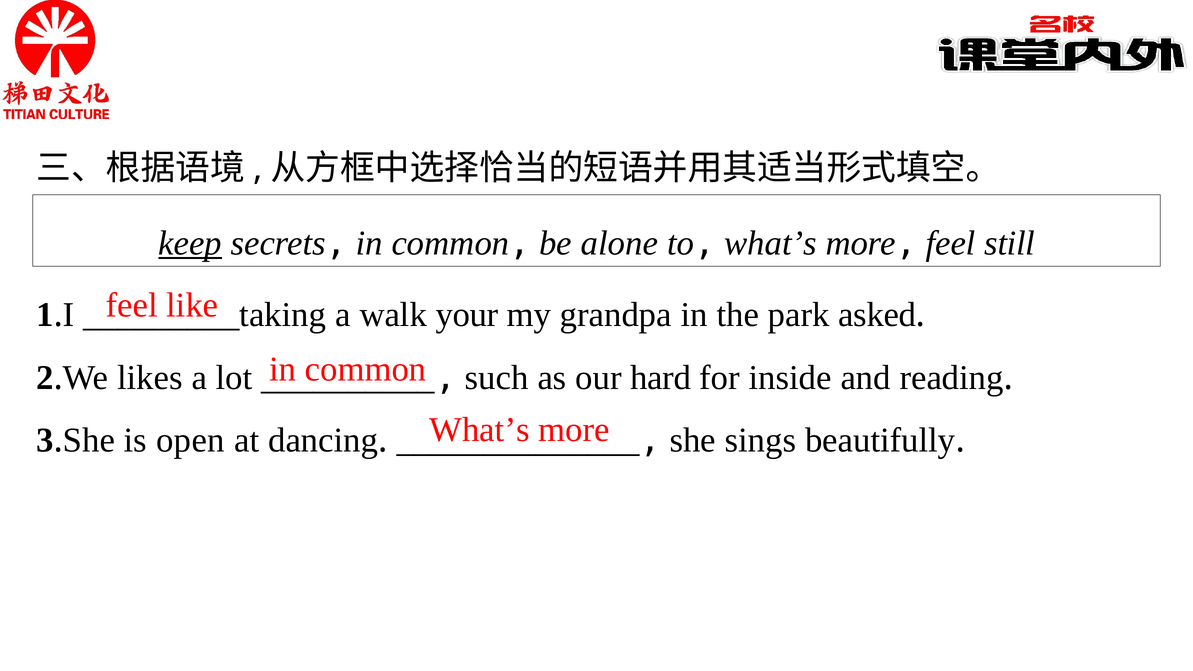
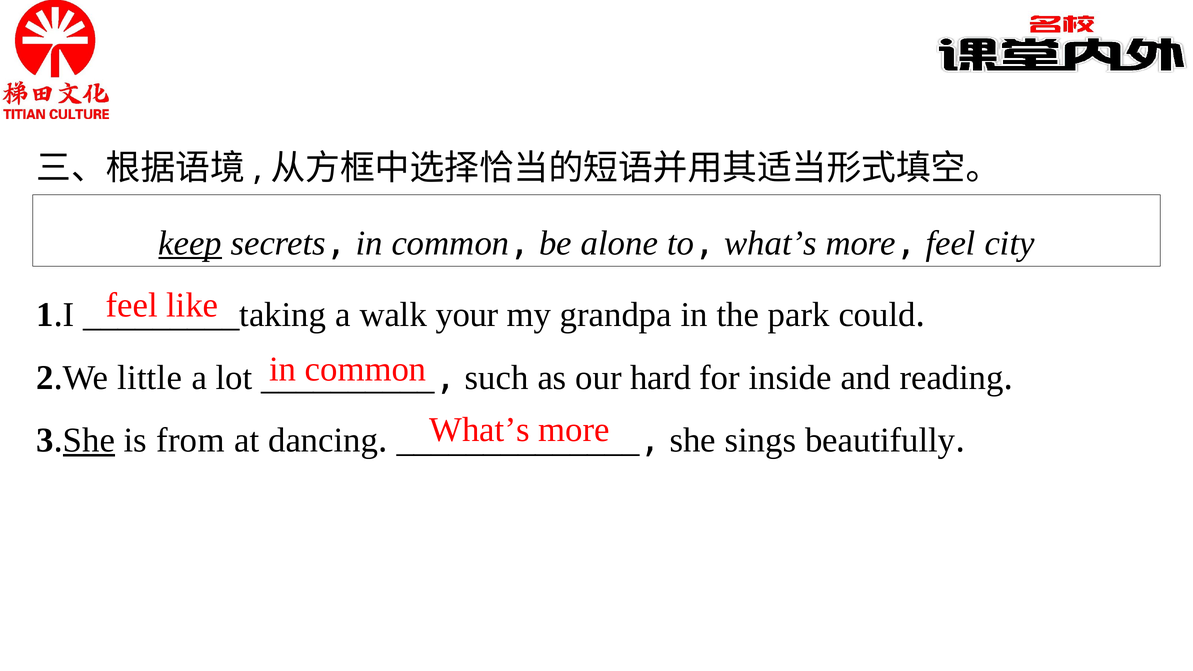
still: still -> city (1010, 243)
asked: asked -> could (877, 315)
likes: likes -> little (150, 378)
She underline: none -> present (89, 440)
open: open -> from (190, 440)
